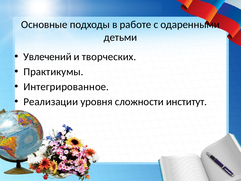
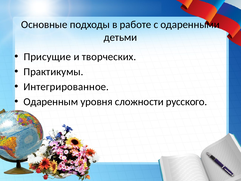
Увлечений: Увлечений -> Присущие (47, 57)
Реализации: Реализации -> Одаренным (51, 102)
институт: институт -> русского (187, 102)
